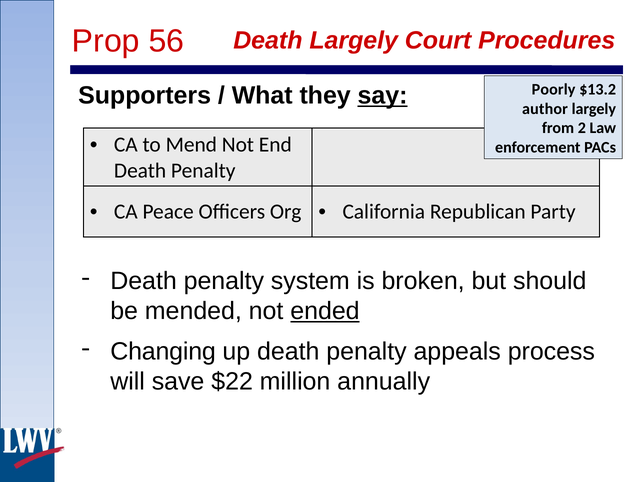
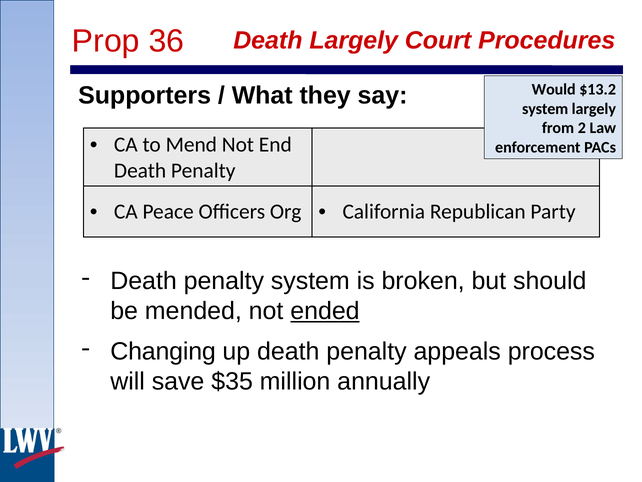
56: 56 -> 36 (166, 41)
Poorly: Poorly -> Would (554, 89)
say underline: present -> none (383, 95)
author: author -> system (545, 109)
$22: $22 -> $35 (232, 381)
